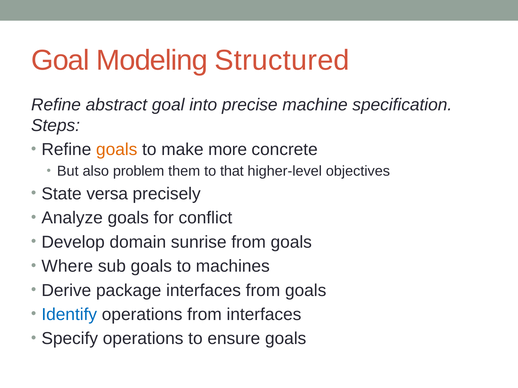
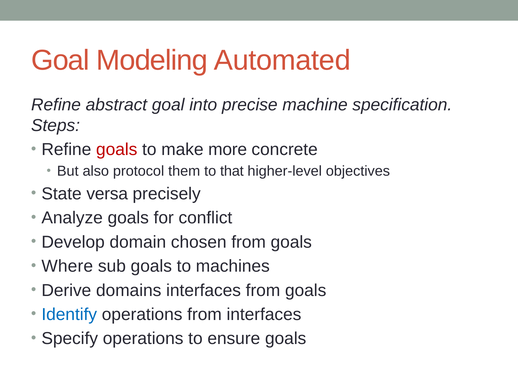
Structured: Structured -> Automated (282, 60)
goals colour: orange -> red (117, 150)
problem: problem -> protocol (139, 171)
sunrise: sunrise -> chosen (199, 242)
package: package -> domains (129, 291)
